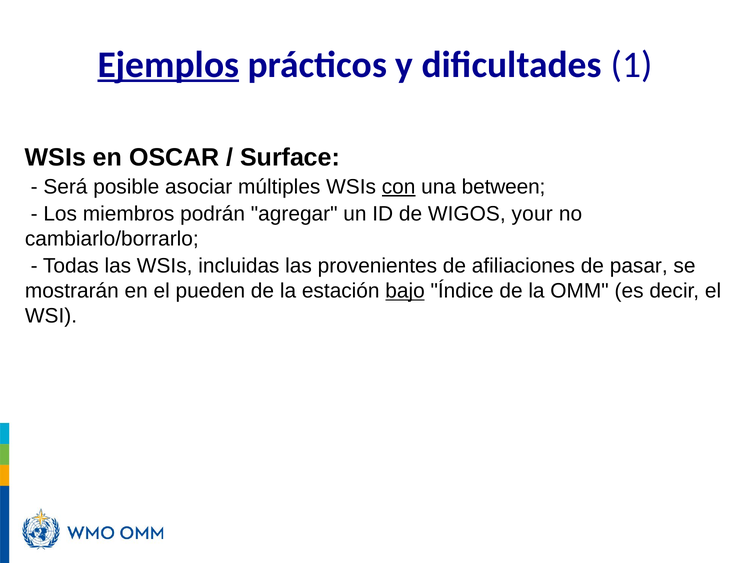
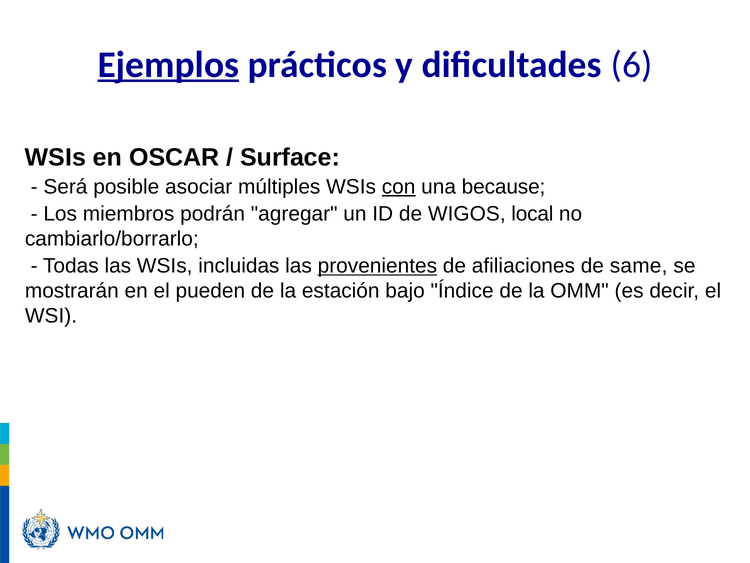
1: 1 -> 6 (632, 65)
between: between -> because (504, 187)
your: your -> local (532, 214)
provenientes underline: none -> present (377, 266)
pasar: pasar -> same (639, 266)
bajo underline: present -> none (405, 291)
